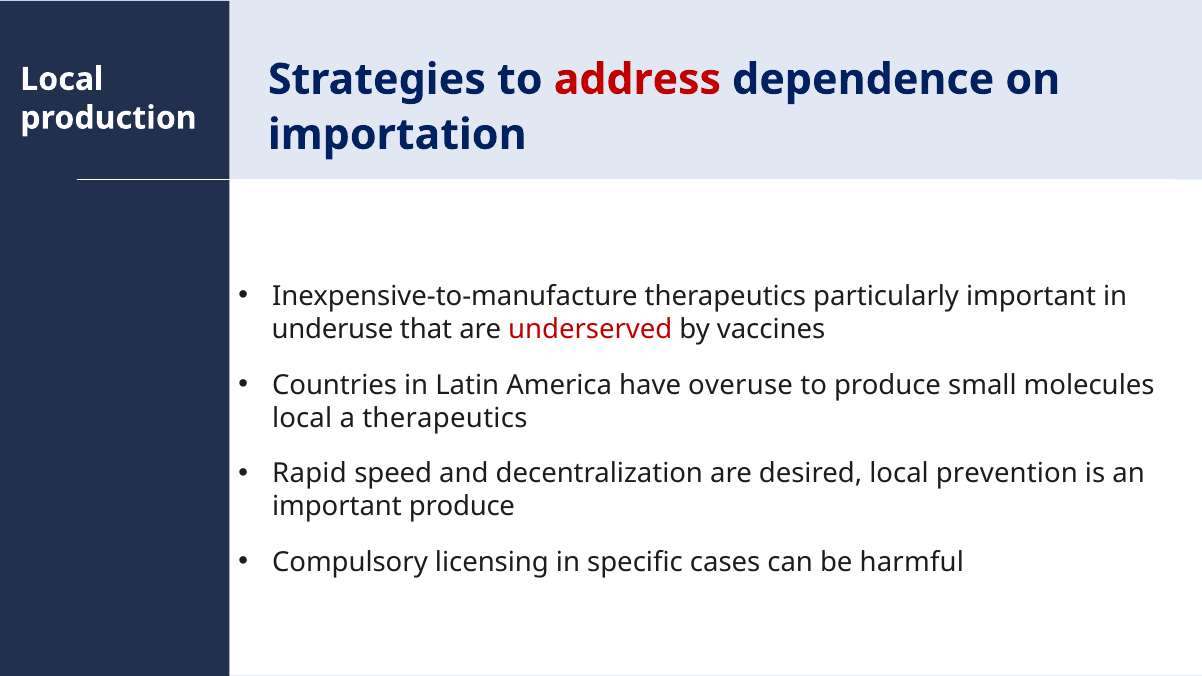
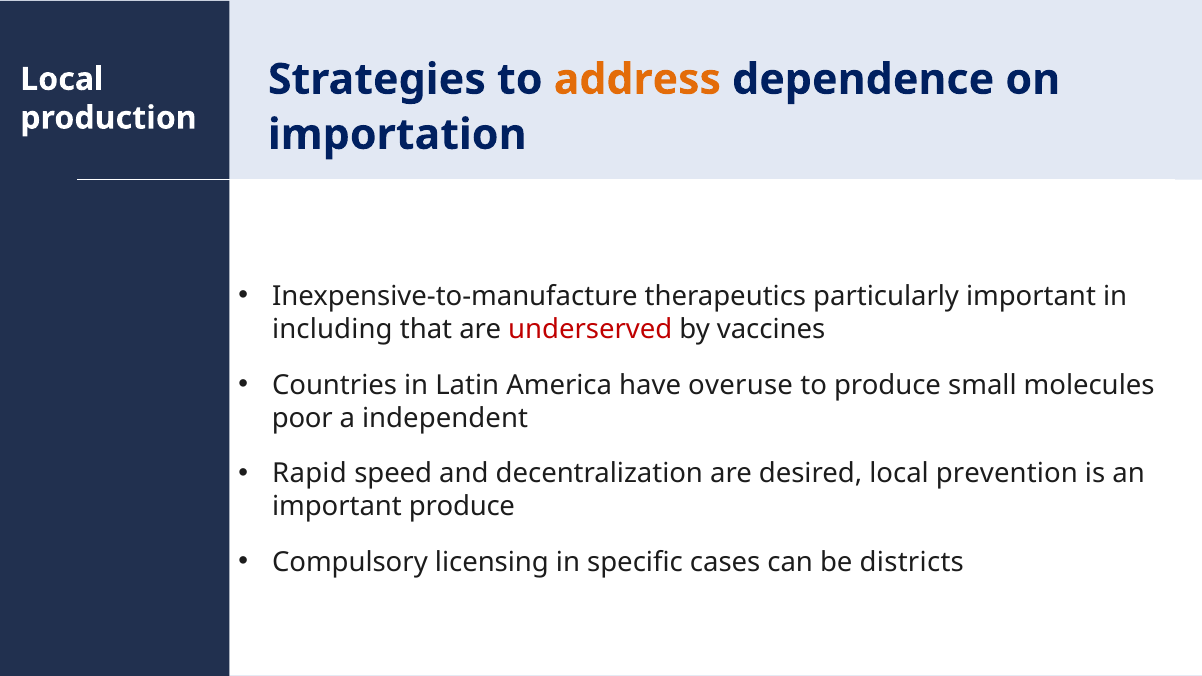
address colour: red -> orange (637, 80)
underuse: underuse -> including (332, 329)
local: local -> poor (302, 418)
a therapeutics: therapeutics -> independent (445, 418)
harmful: harmful -> districts (912, 562)
